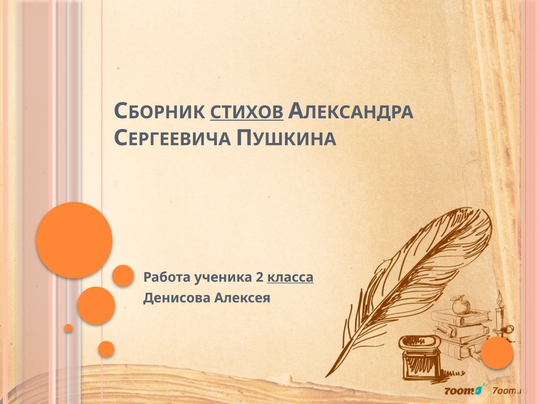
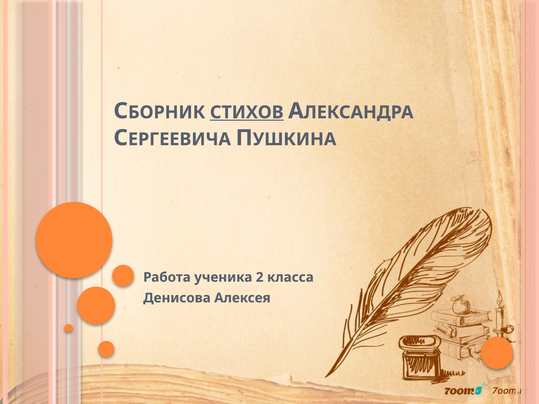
класса underline: present -> none (290, 277)
